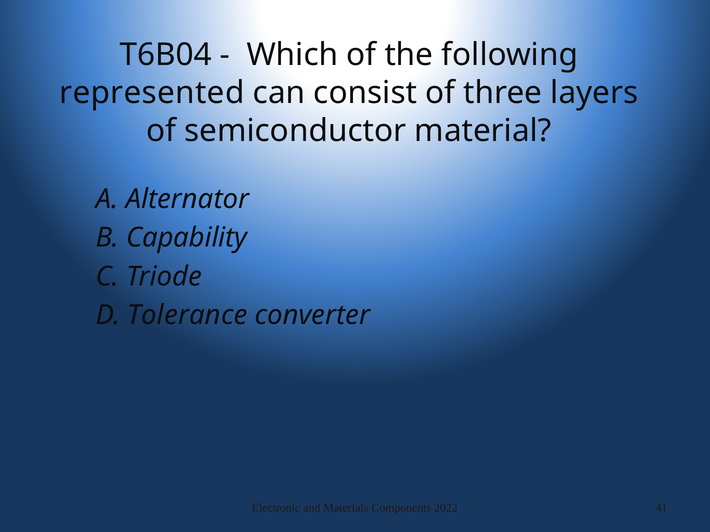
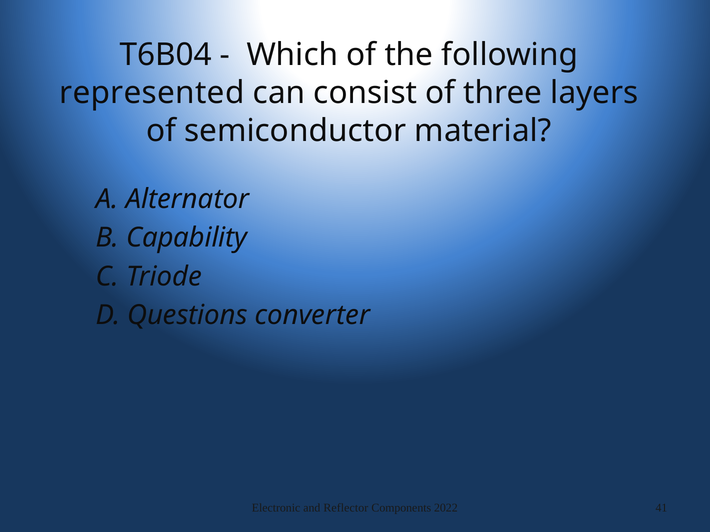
Tolerance: Tolerance -> Questions (187, 315)
Materials: Materials -> Reflector (346, 509)
